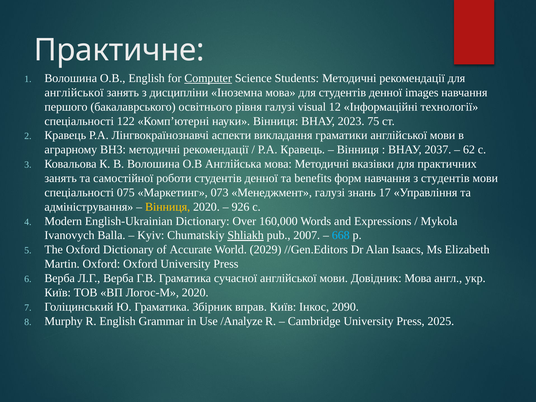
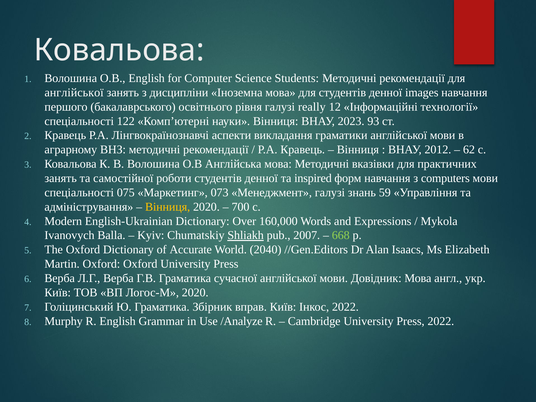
Практичне: Практичне -> Ковальова (119, 50)
Computer underline: present -> none (208, 78)
visual: visual -> really (312, 107)
75: 75 -> 93 (373, 121)
2037: 2037 -> 2012 (438, 150)
benefits: benefits -> inspired (313, 178)
з студентів: студентів -> computers (445, 178)
17: 17 -> 59 (385, 193)
926: 926 -> 700 (241, 207)
668 colour: light blue -> light green (341, 235)
2029: 2029 -> 2040 (266, 250)
Інкос 2090: 2090 -> 2022 (345, 307)
Press 2025: 2025 -> 2022 (441, 321)
